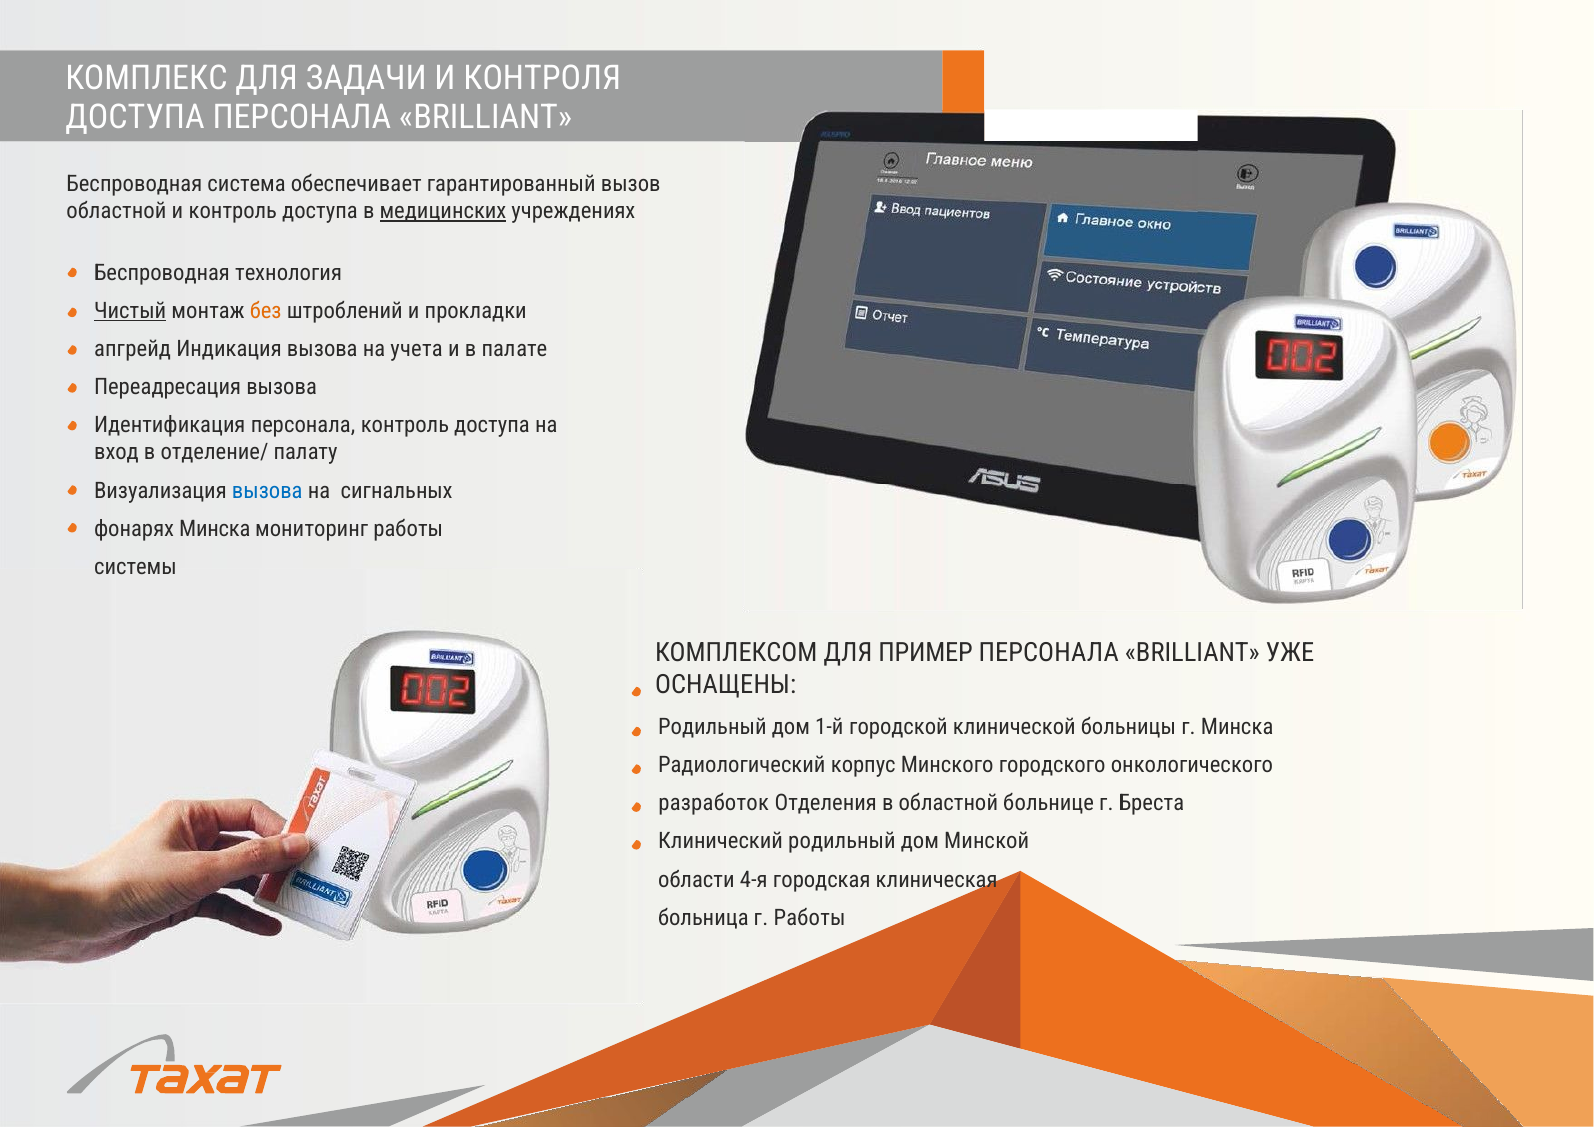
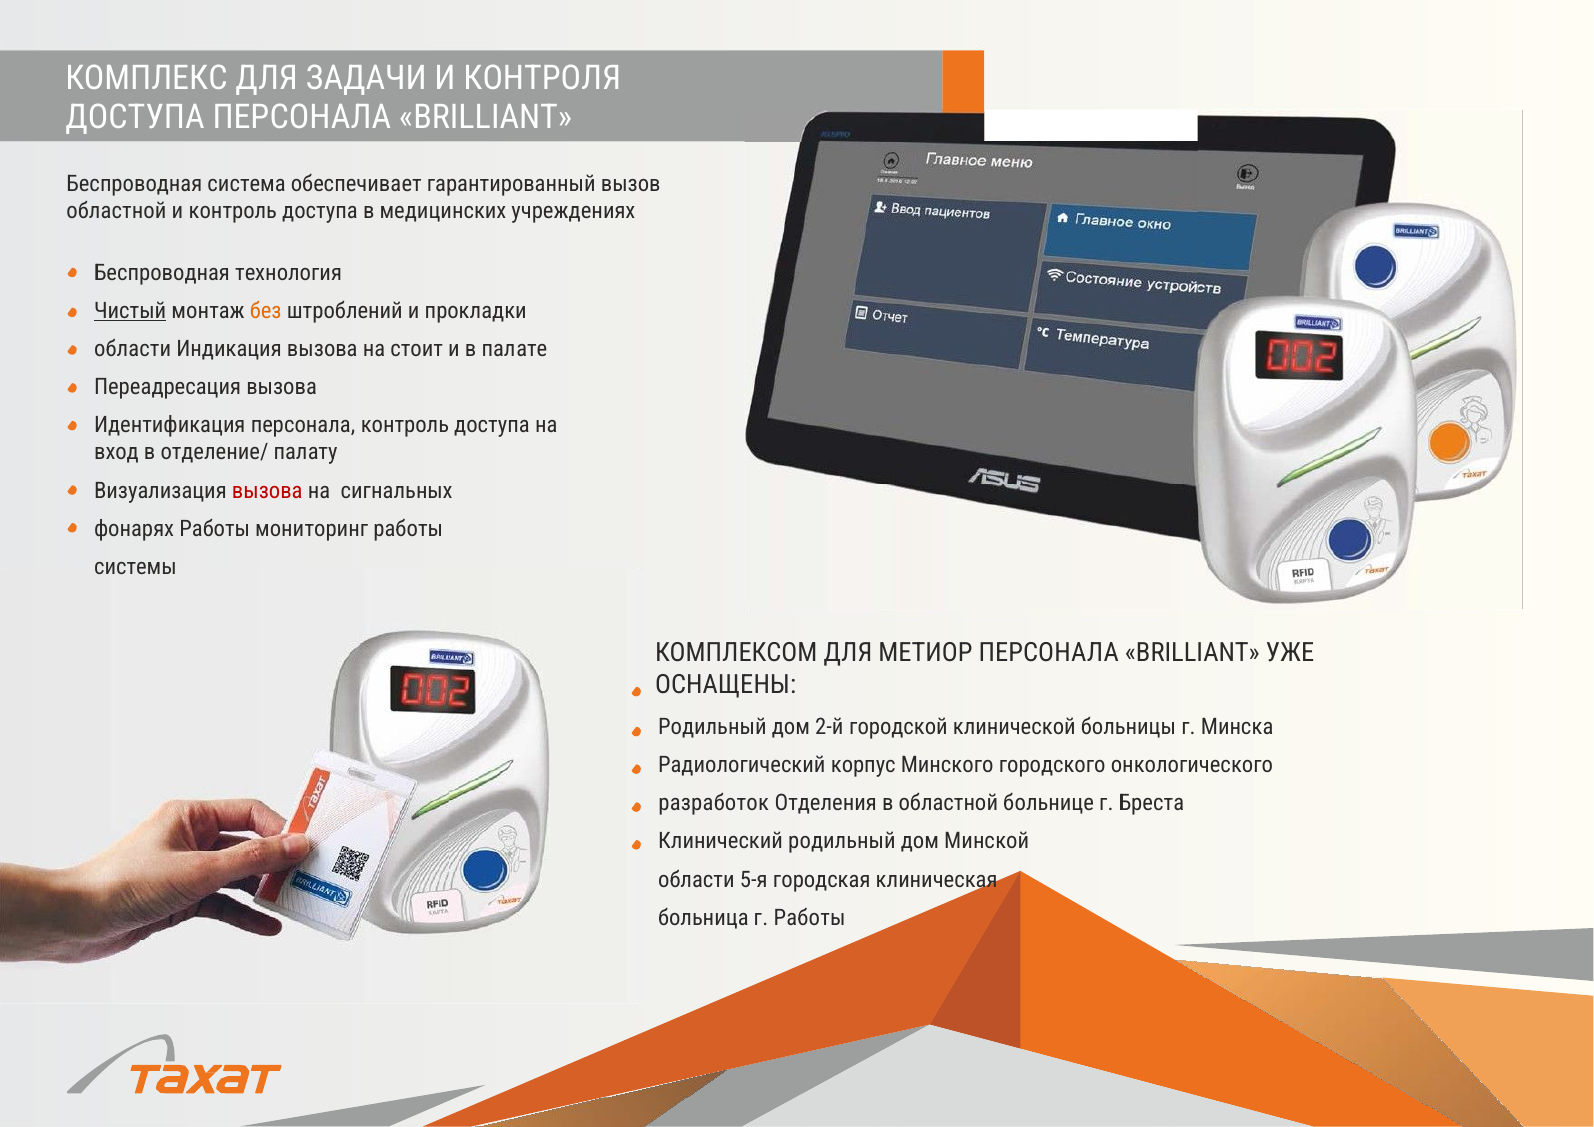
медицинских underline: present -> none (443, 211)
апгрейд: апгрейд -> области (133, 349)
учета: учета -> стоит (417, 349)
вызова colour: blue -> red (267, 491)
фонарях Минска: Минска -> Работы (215, 529)
ПРИМЕР: ПРИМЕР -> МЕТИОР (925, 653)
1-й: 1-й -> 2-й (829, 727)
4-я: 4-я -> 5-я (754, 880)
